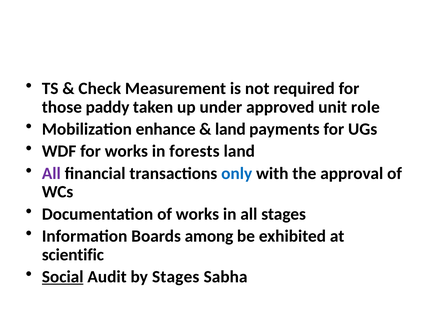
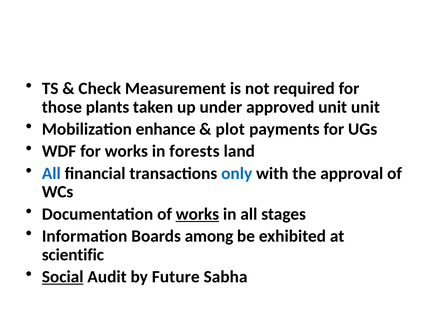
paddy: paddy -> plants (108, 107)
unit role: role -> unit (365, 107)
land: land -> plot (230, 130)
All colour: purple -> blue (51, 174)
works underline: none -> present (197, 214)
by Stages: Stages -> Future (176, 277)
